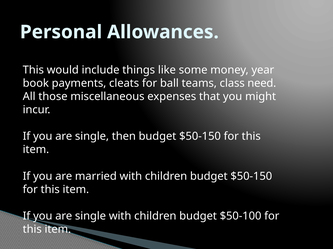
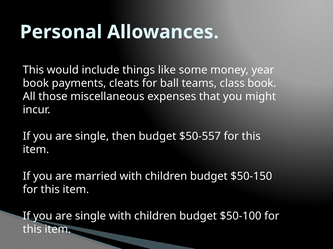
class need: need -> book (262, 83)
then budget $50-150: $50-150 -> $50-557 (200, 137)
